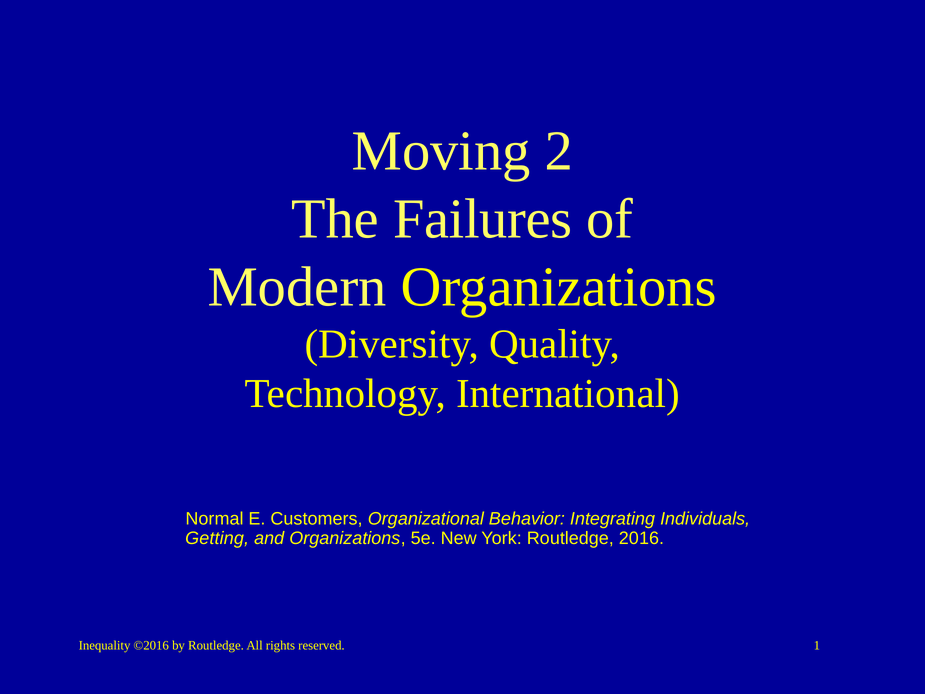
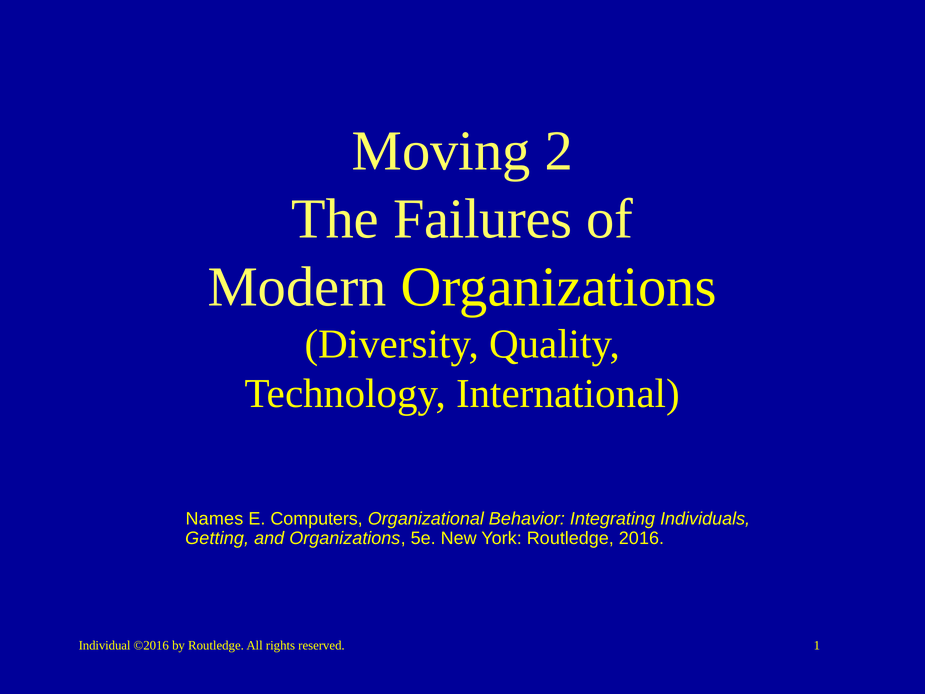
Normal: Normal -> Names (214, 519)
Customers: Customers -> Computers (317, 519)
Inequality: Inequality -> Individual (105, 645)
